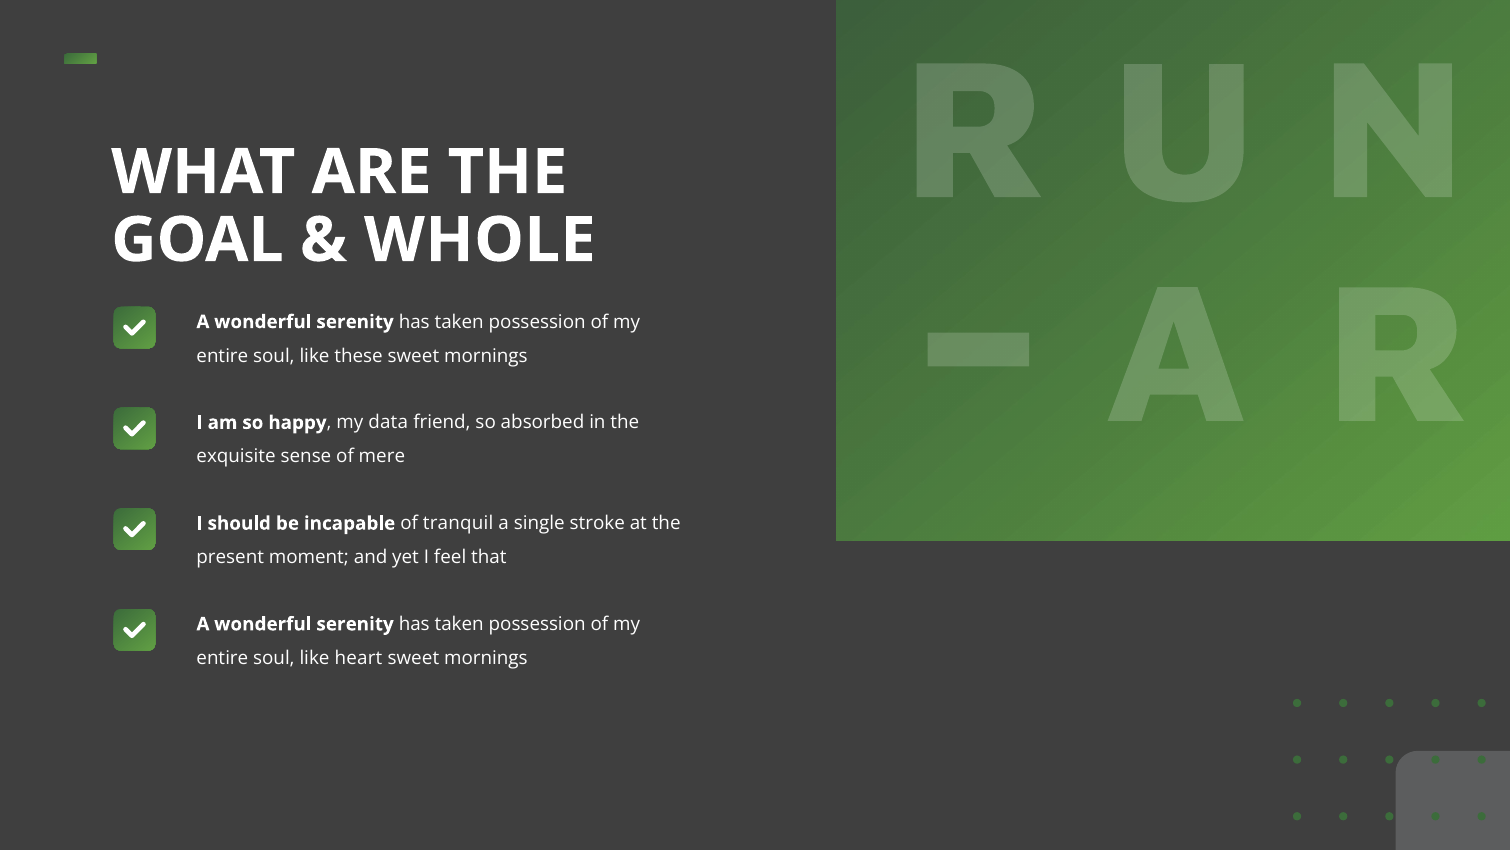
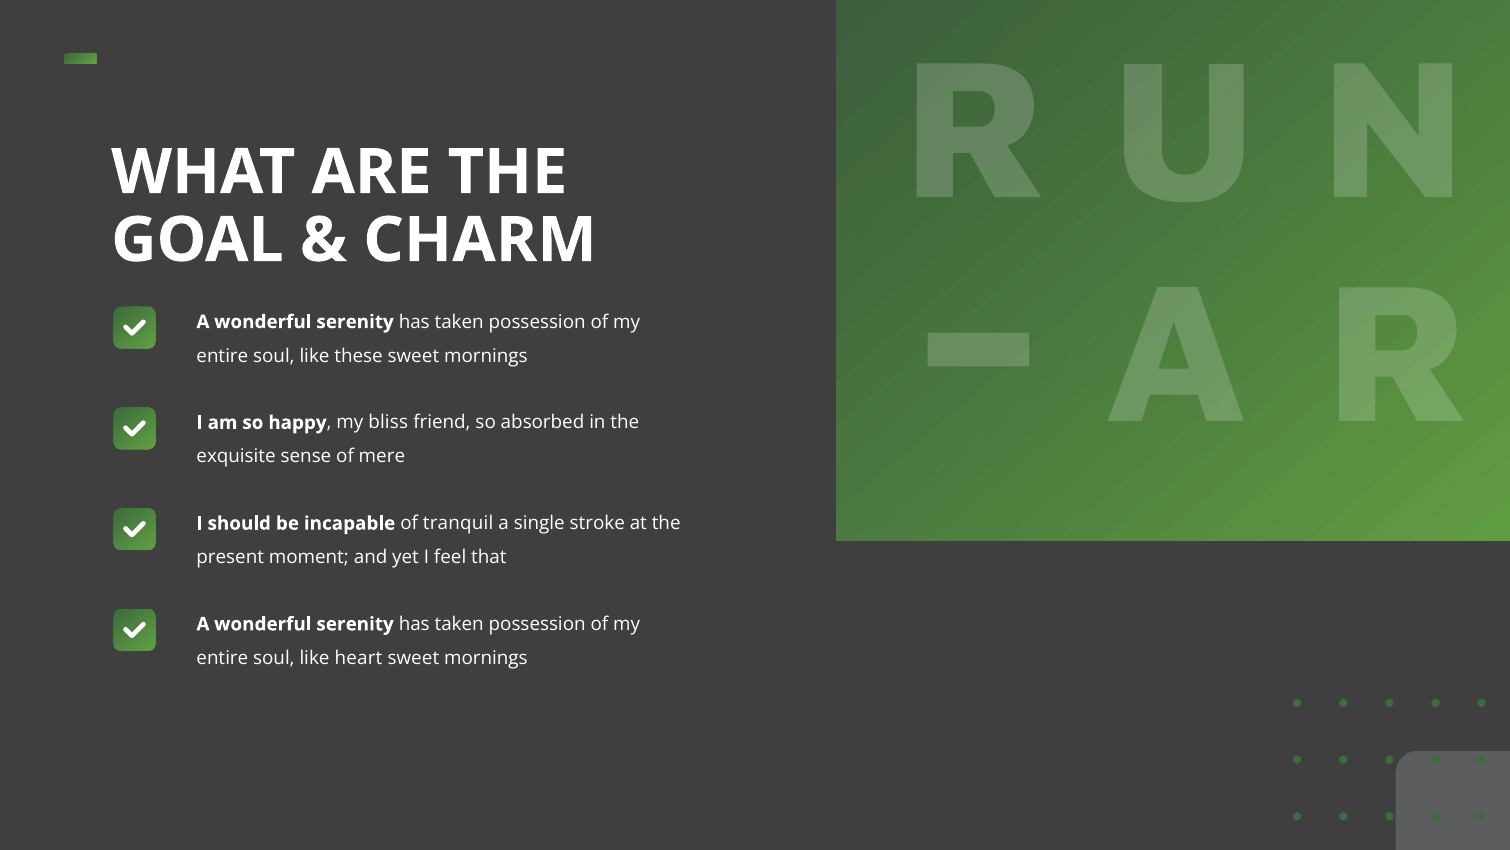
WHOLE: WHOLE -> CHARM (480, 240)
data: data -> bliss (388, 422)
